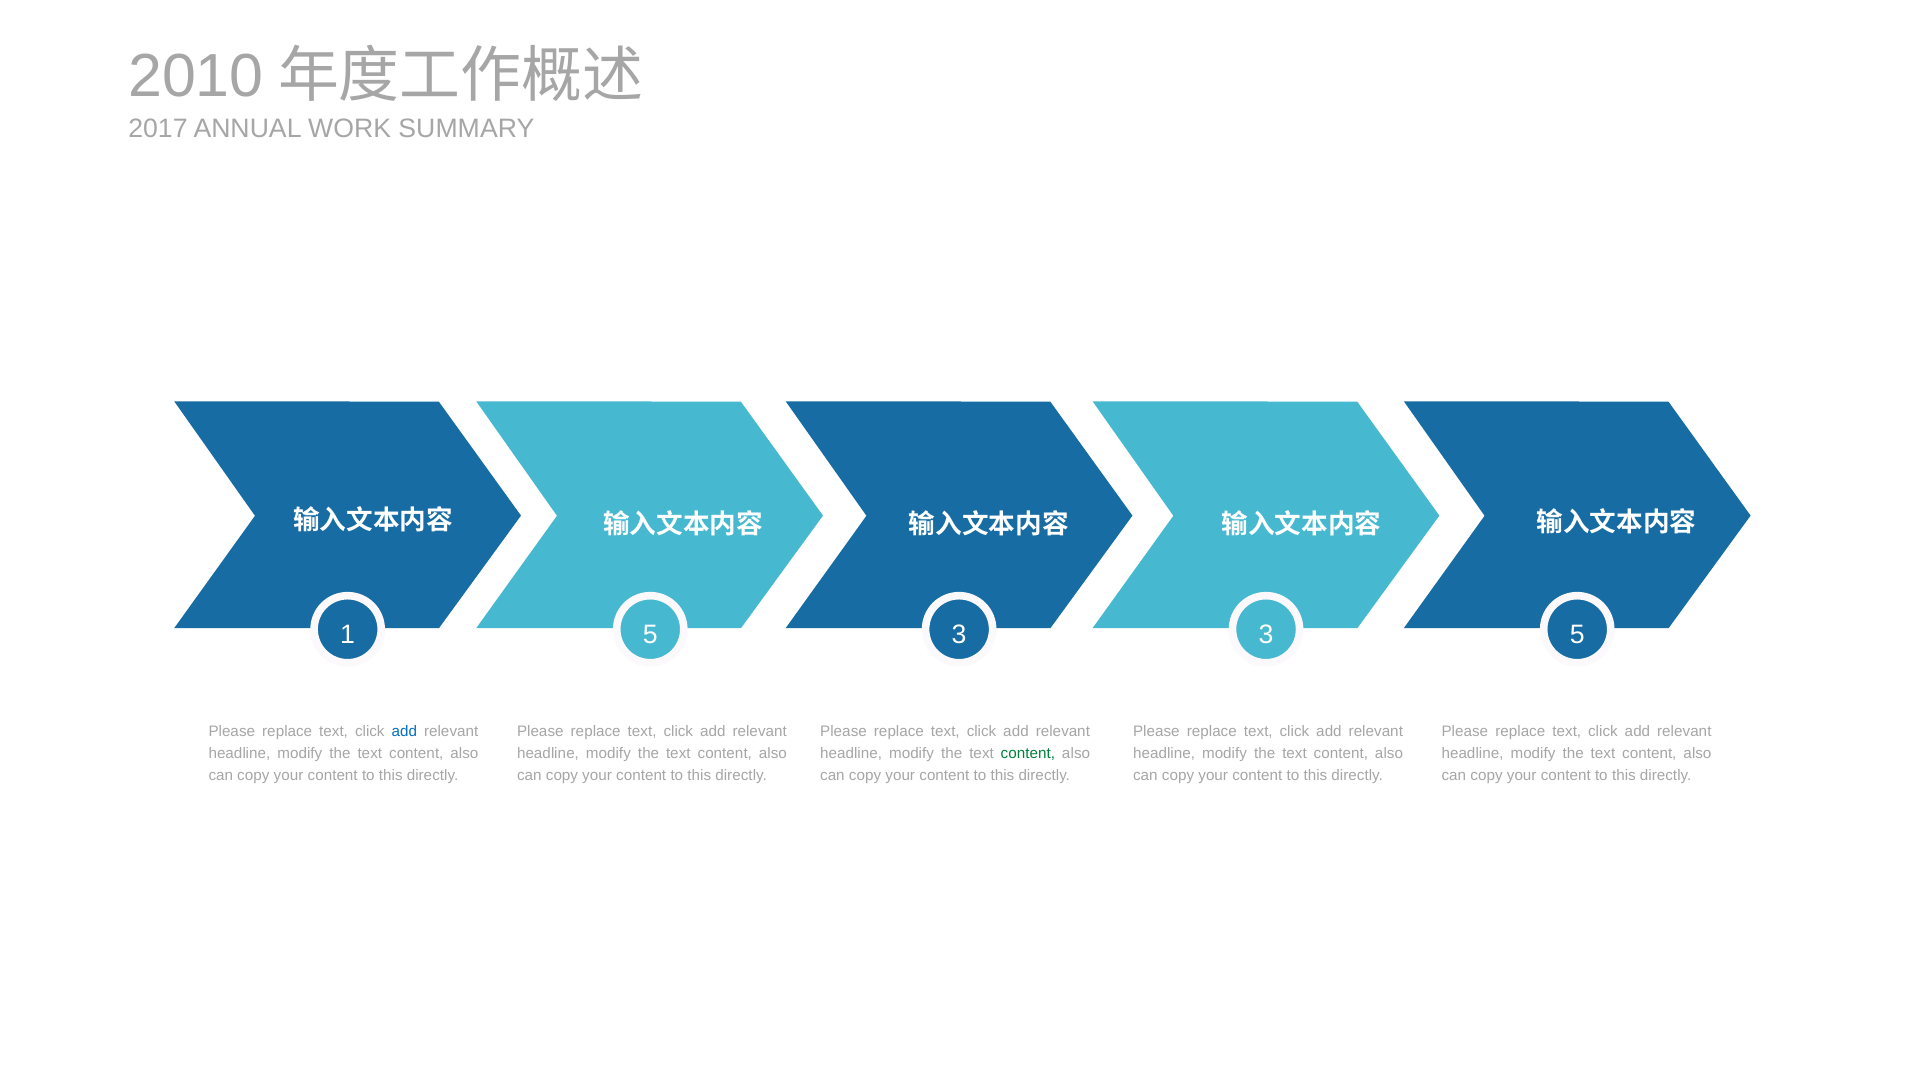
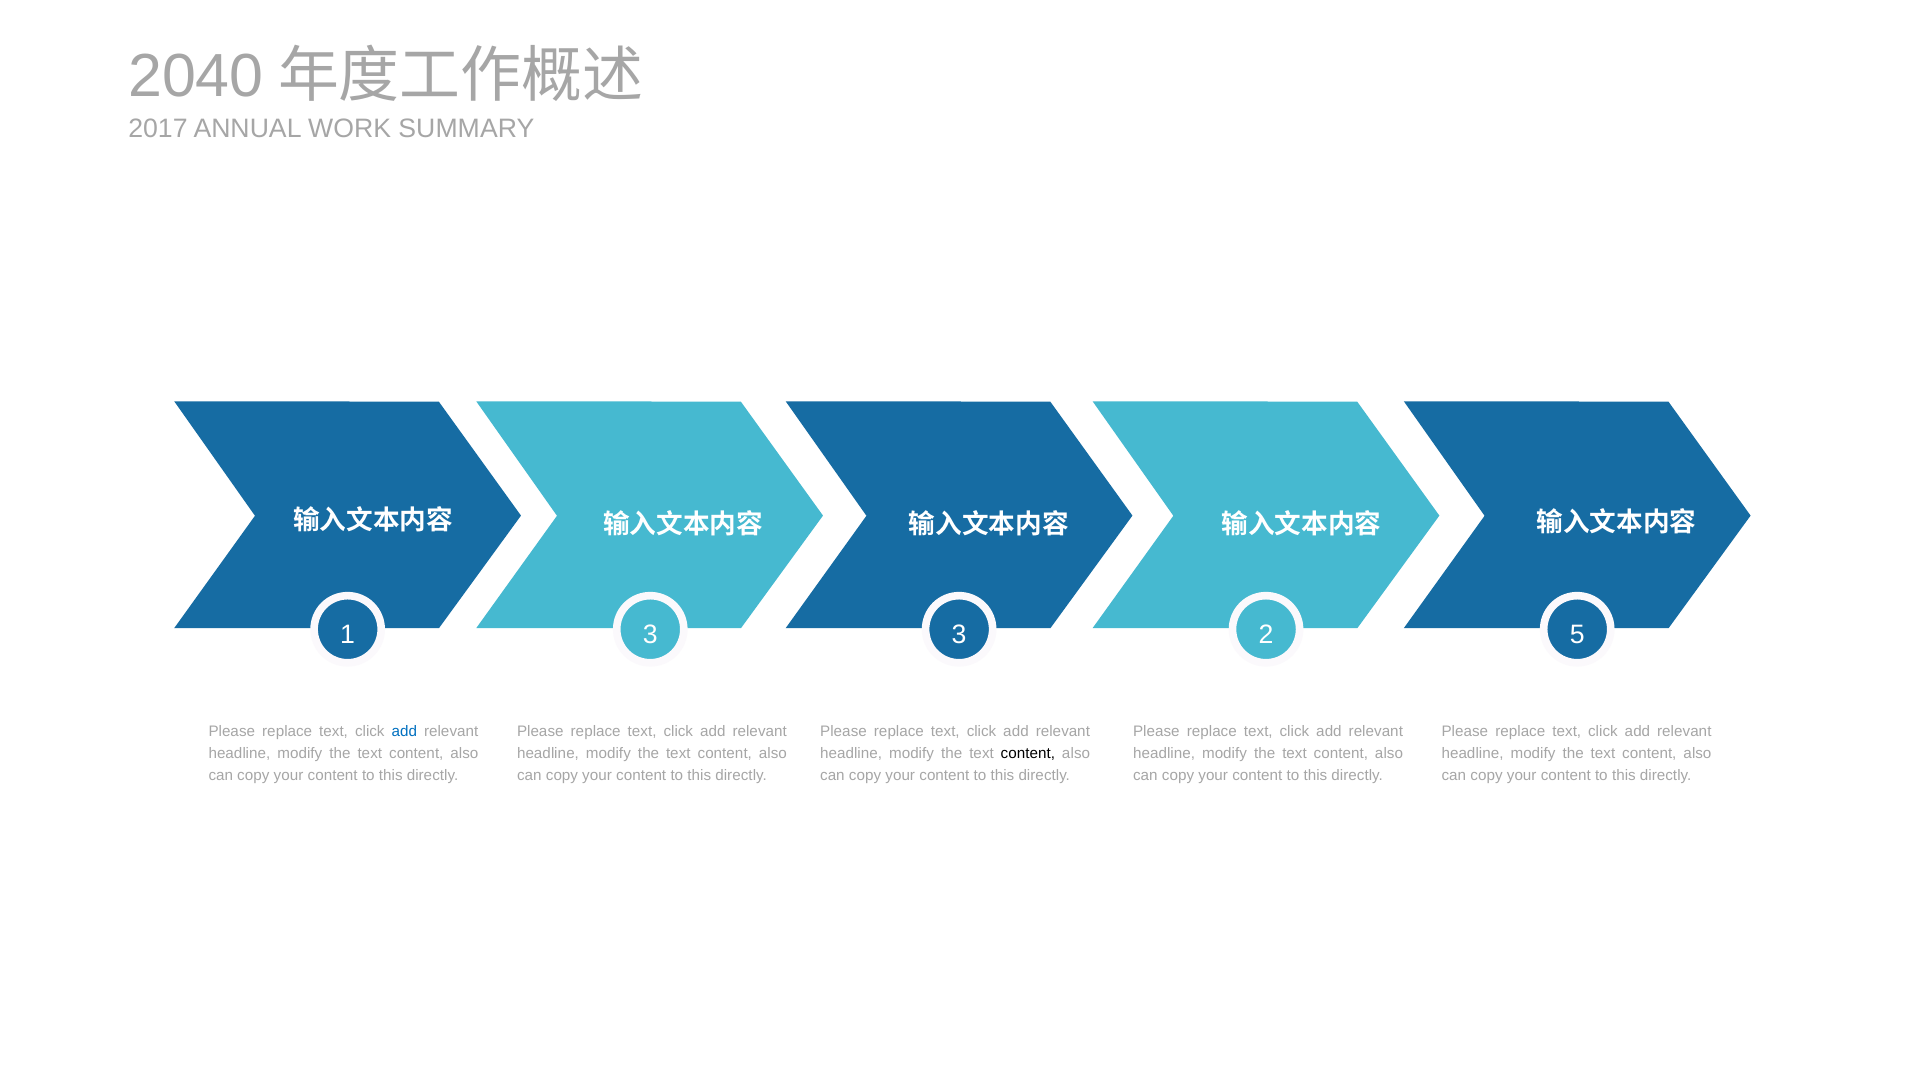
2010: 2010 -> 2040 (196, 76)
1 5: 5 -> 3 (650, 634)
3 3: 3 -> 2 (1266, 634)
content colour: green -> black (1028, 753)
